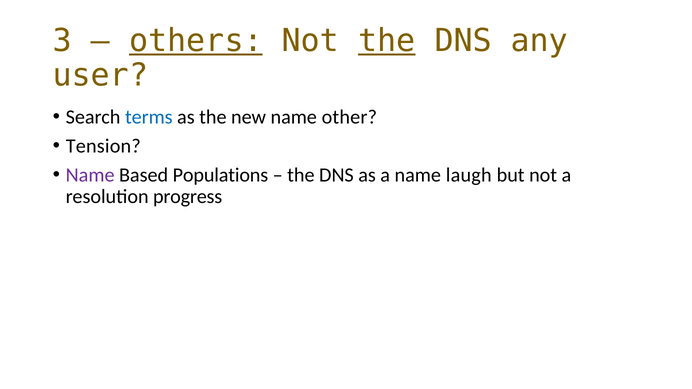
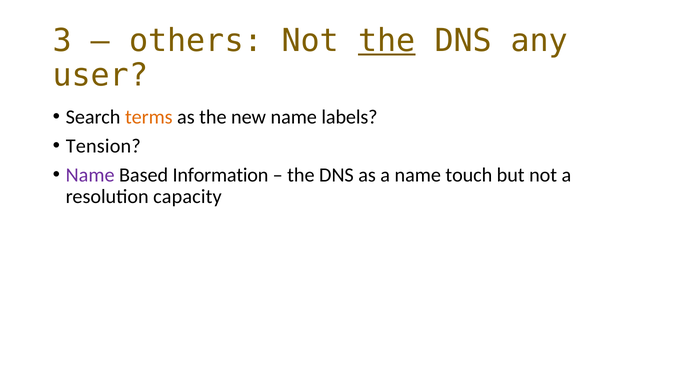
others underline: present -> none (196, 41)
terms colour: blue -> orange (149, 117)
other: other -> labels (349, 117)
Populations: Populations -> Information (220, 175)
laugh: laugh -> touch (469, 175)
progress: progress -> capacity (187, 197)
